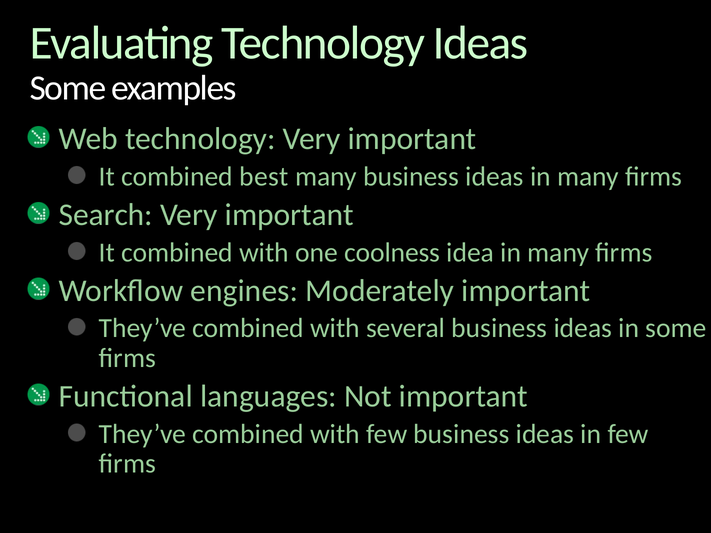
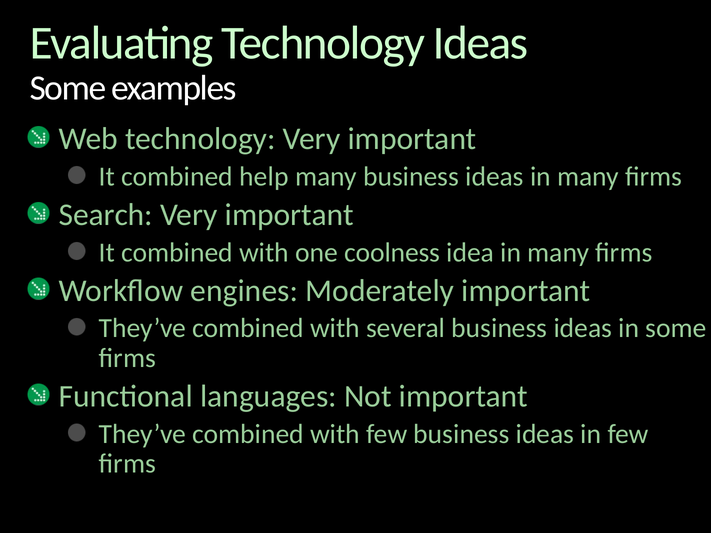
best: best -> help (264, 177)
